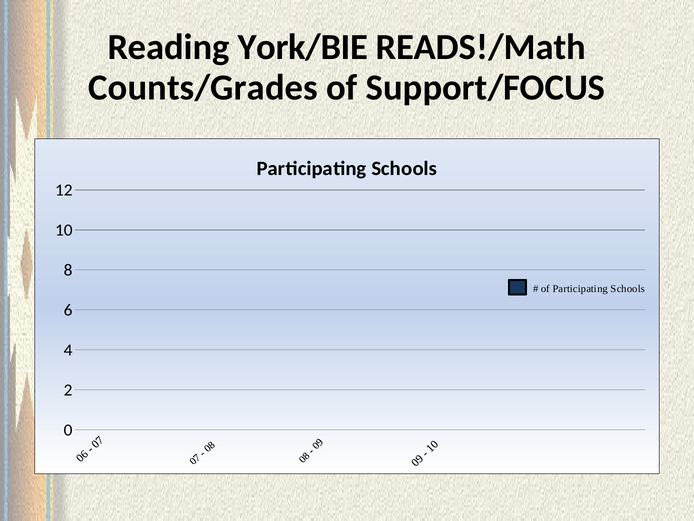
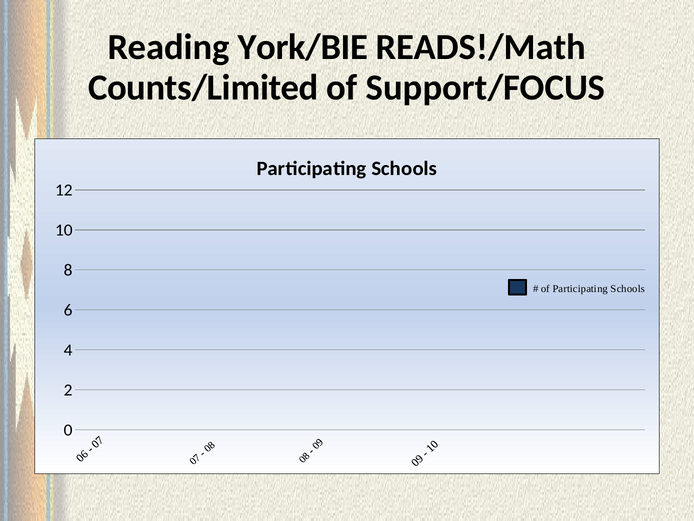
Counts/Grades: Counts/Grades -> Counts/Limited (203, 87)
